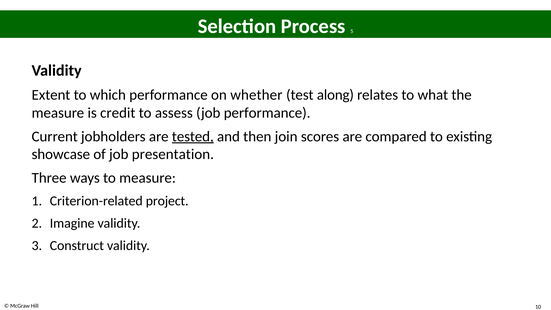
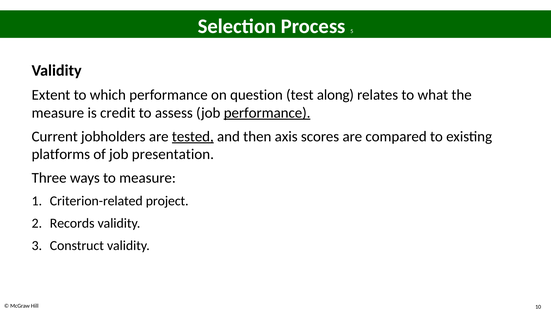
whether: whether -> question (256, 95)
performance underline: none -> present (267, 113)
join: join -> axis (286, 136)
showcase: showcase -> platforms (61, 154)
Imagine: Imagine -> Records (72, 223)
